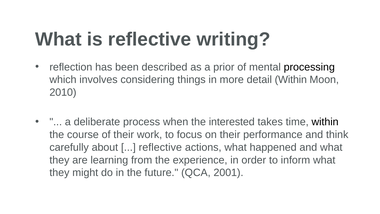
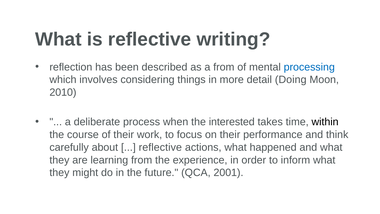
a prior: prior -> from (224, 67)
processing colour: black -> blue (309, 67)
detail Within: Within -> Doing (291, 80)
